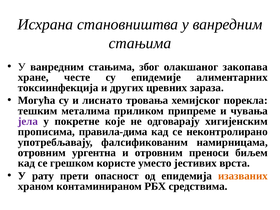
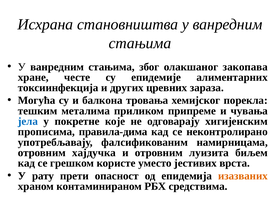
лиснато: лиснато -> балкона (102, 100)
јела colour: purple -> blue (28, 121)
ургентна: ургентна -> хајдучка (94, 153)
преноси: преноси -> луизита (209, 153)
